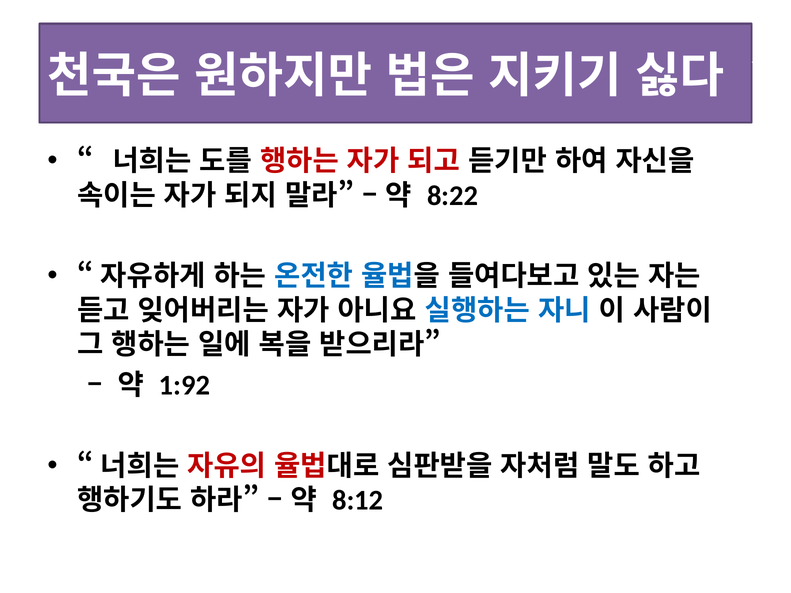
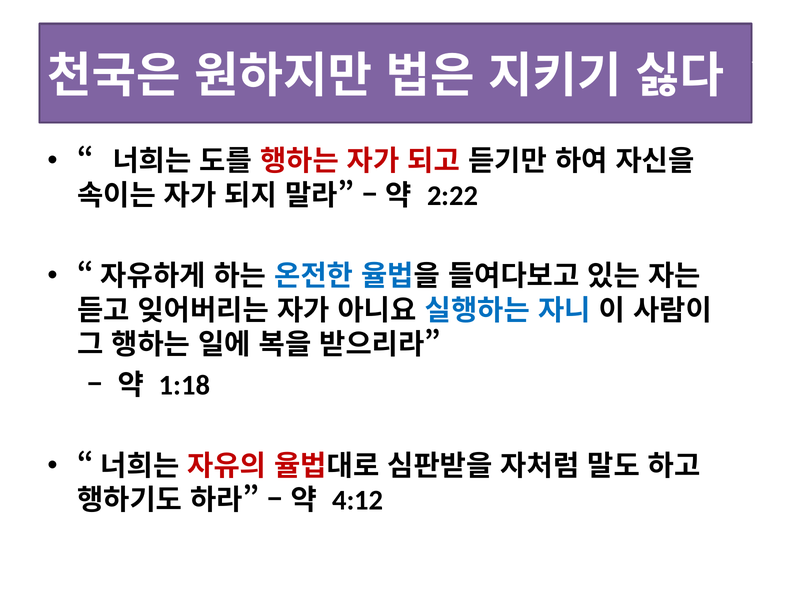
8:22: 8:22 -> 2:22 (453, 196)
1:92: 1:92 -> 1:18 (184, 386)
8:12: 8:12 -> 4:12 (358, 501)
